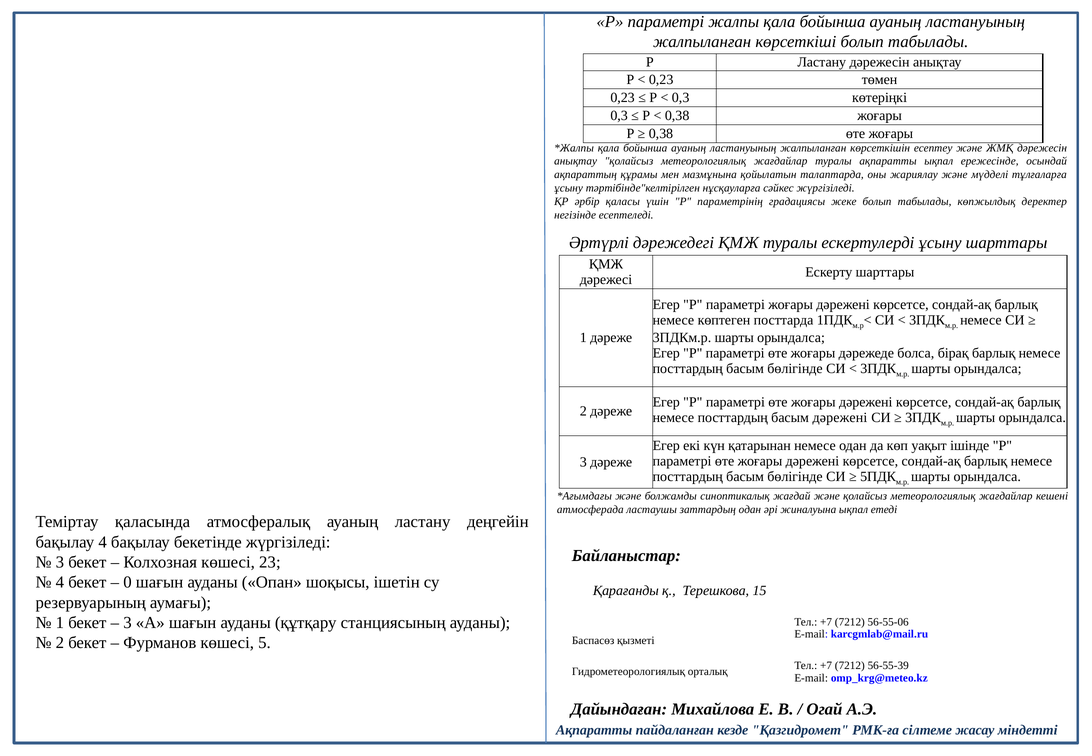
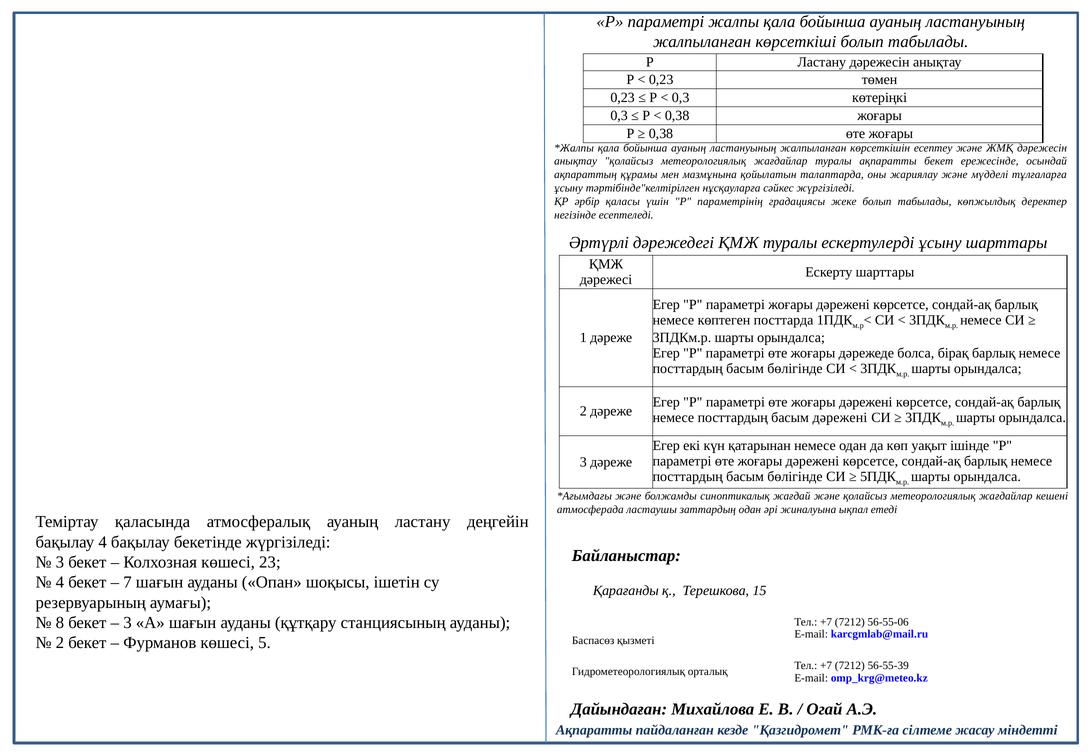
ақпаратты ықпал: ықпал -> бекет (939, 161)
0: 0 -> 7 (127, 582)
1: 1 -> 8 (60, 623)
